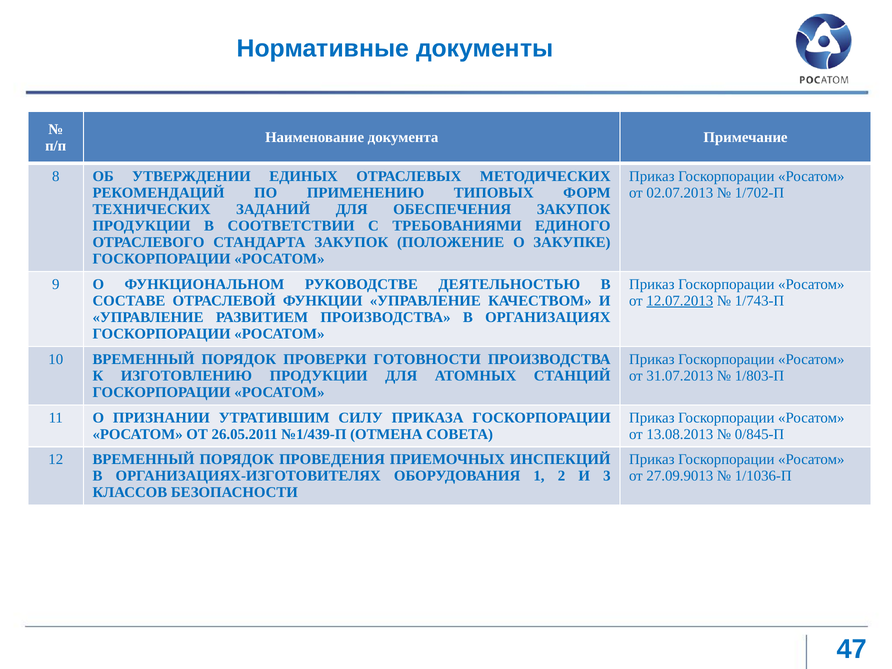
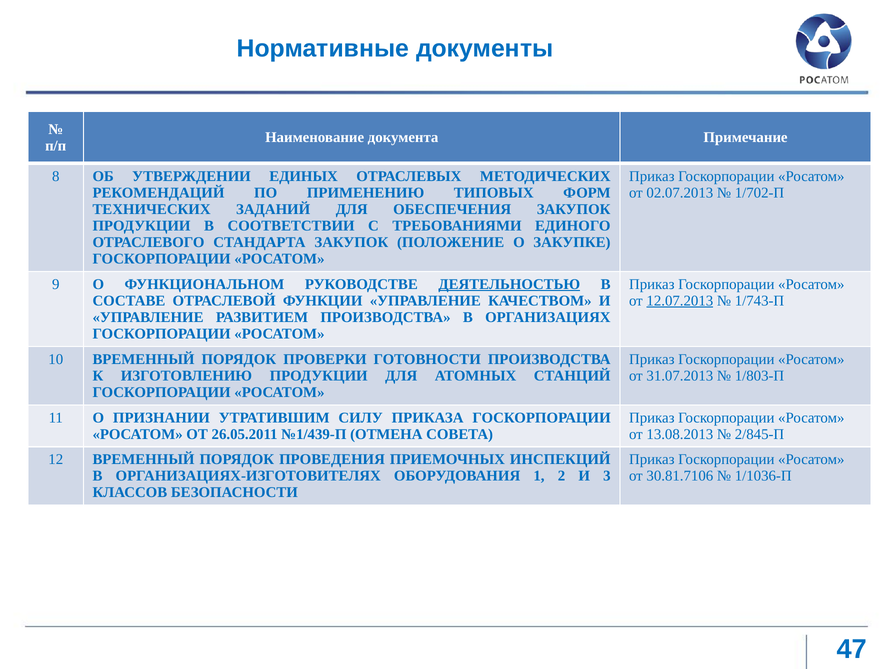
ДЕЯТЕЛЬНОСТЬЮ underline: none -> present (509, 284)
0/845-П: 0/845-П -> 2/845-П (759, 434)
27.09.9013: 27.09.9013 -> 30.81.7106 (680, 476)
